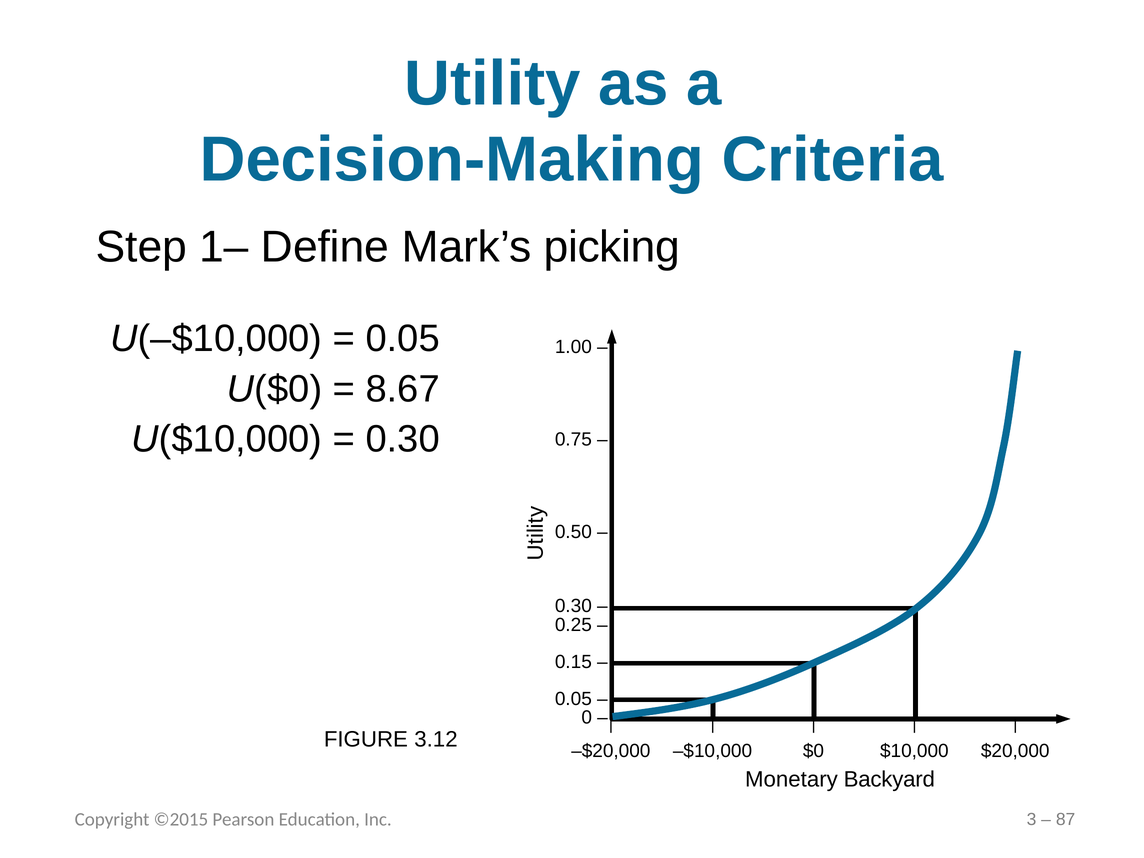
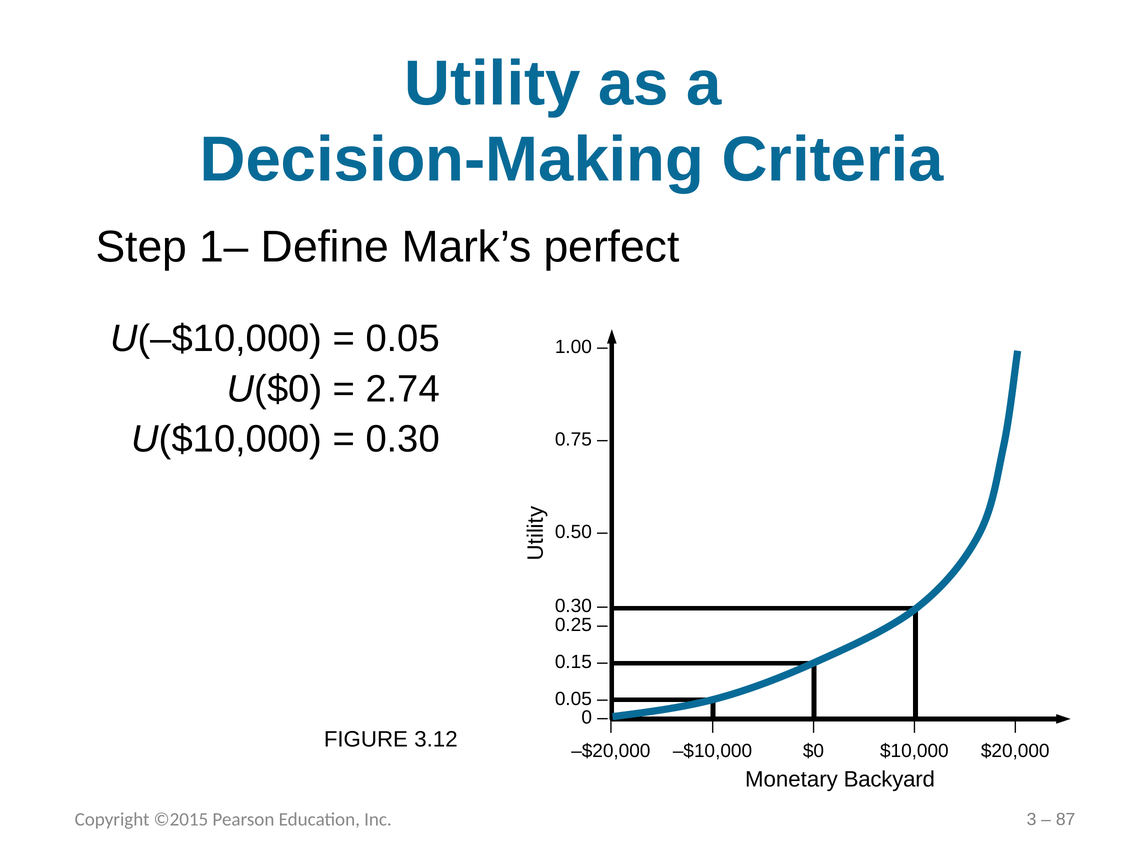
picking: picking -> perfect (612, 247)
8.67: 8.67 -> 2.74 (403, 389)
